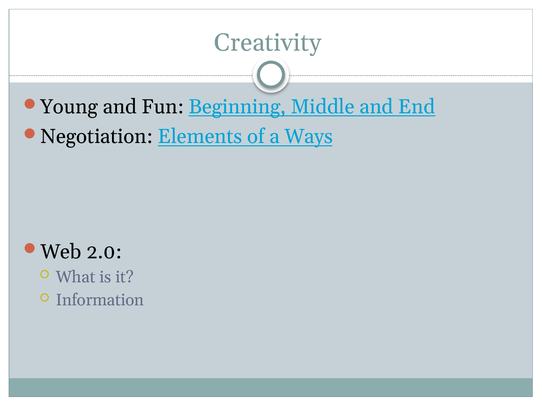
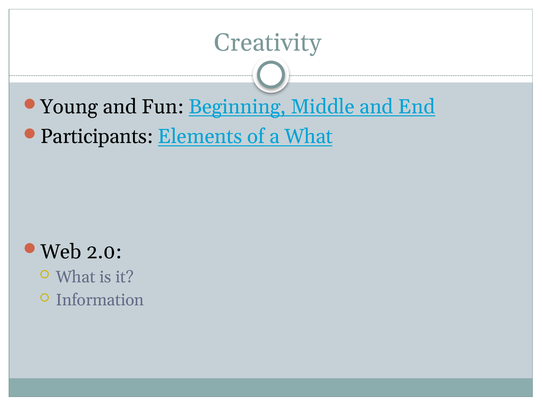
Negotiation: Negotiation -> Participants (97, 137)
a Ways: Ways -> What (309, 137)
